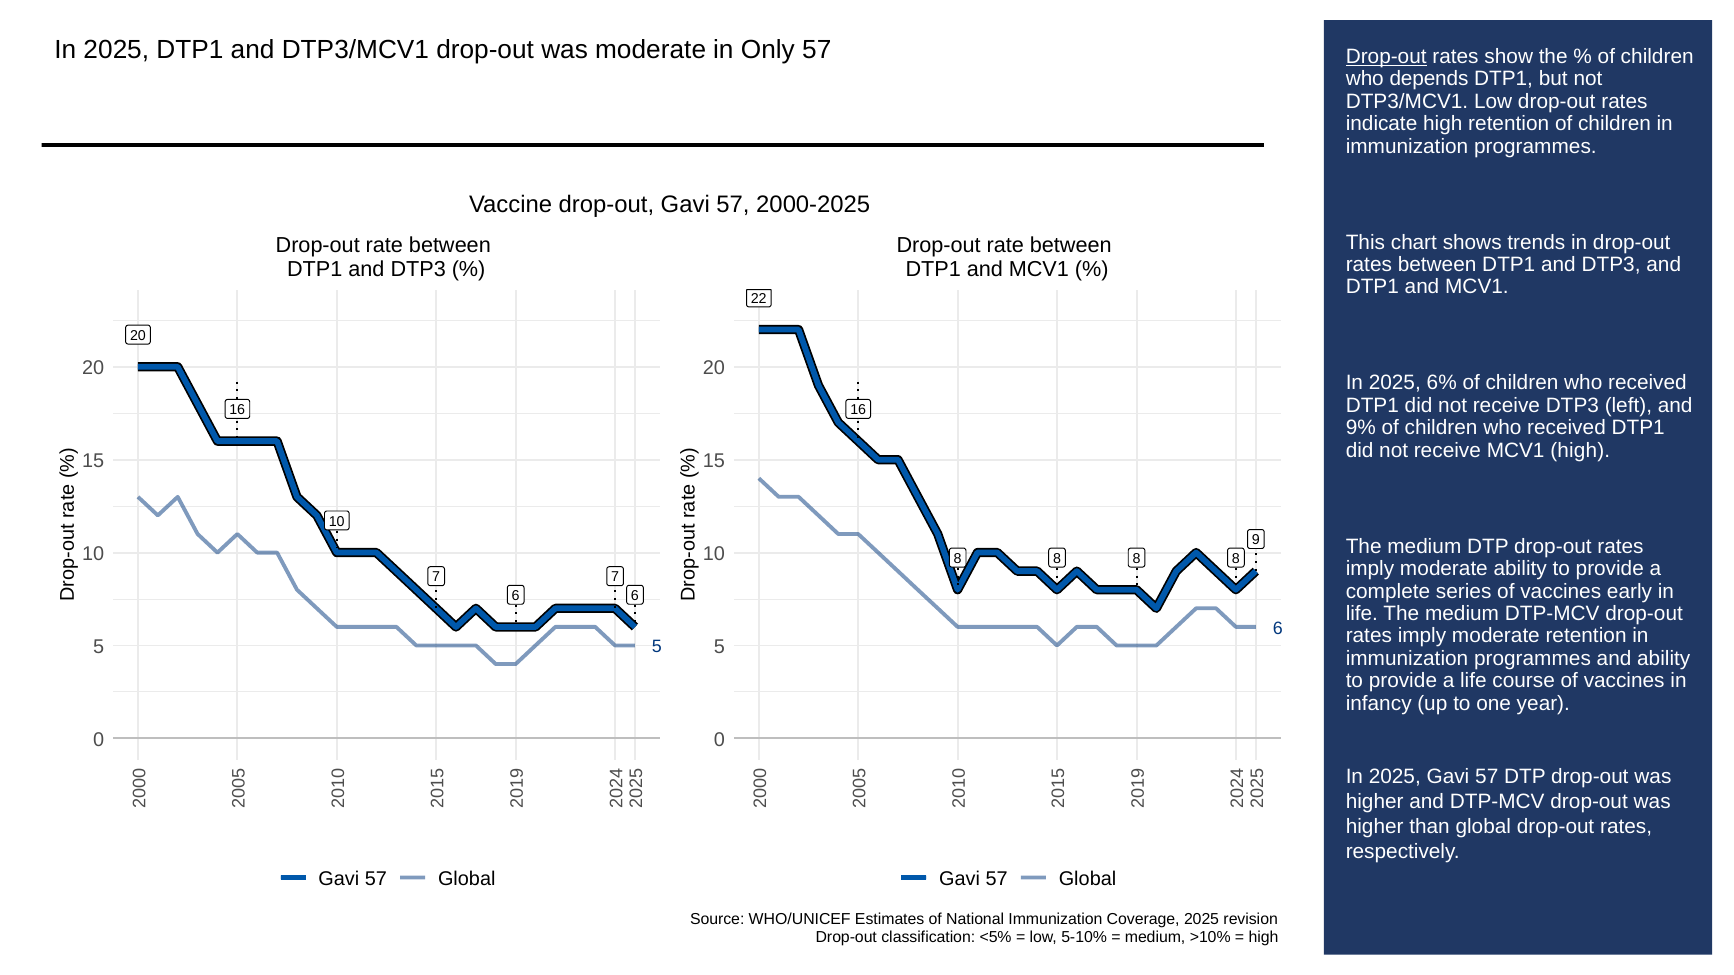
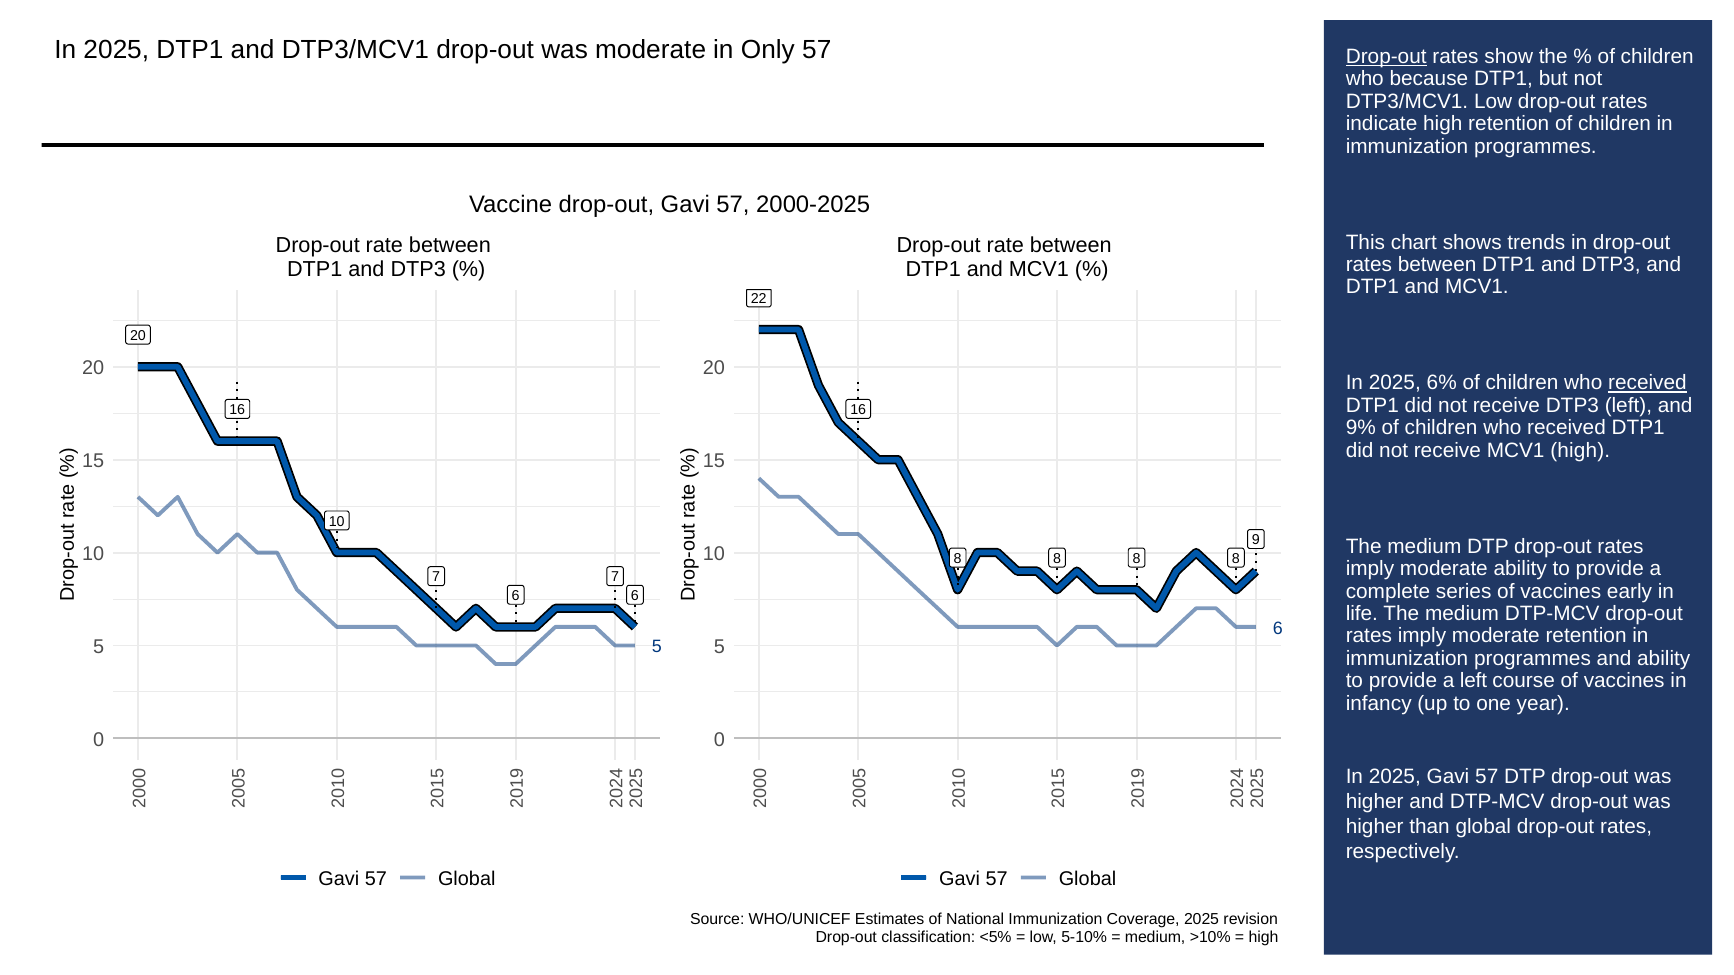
depends: depends -> because (1429, 79)
received underline: none -> present (1647, 383)
a life: life -> left (1473, 681)
